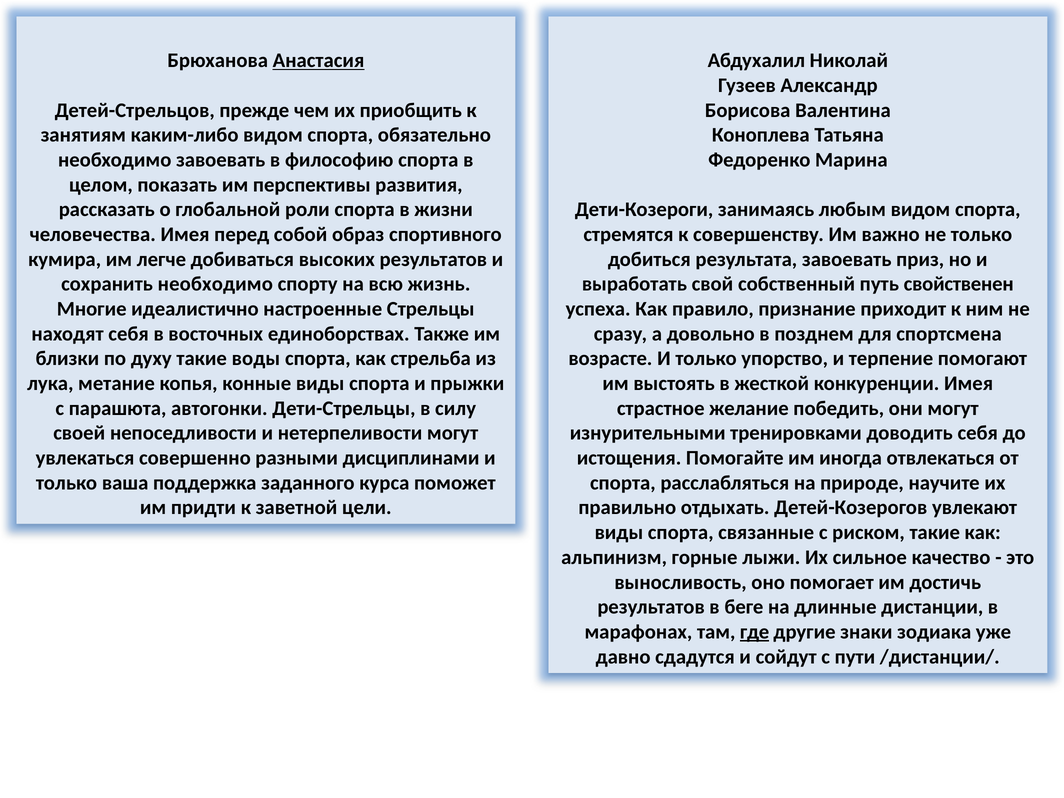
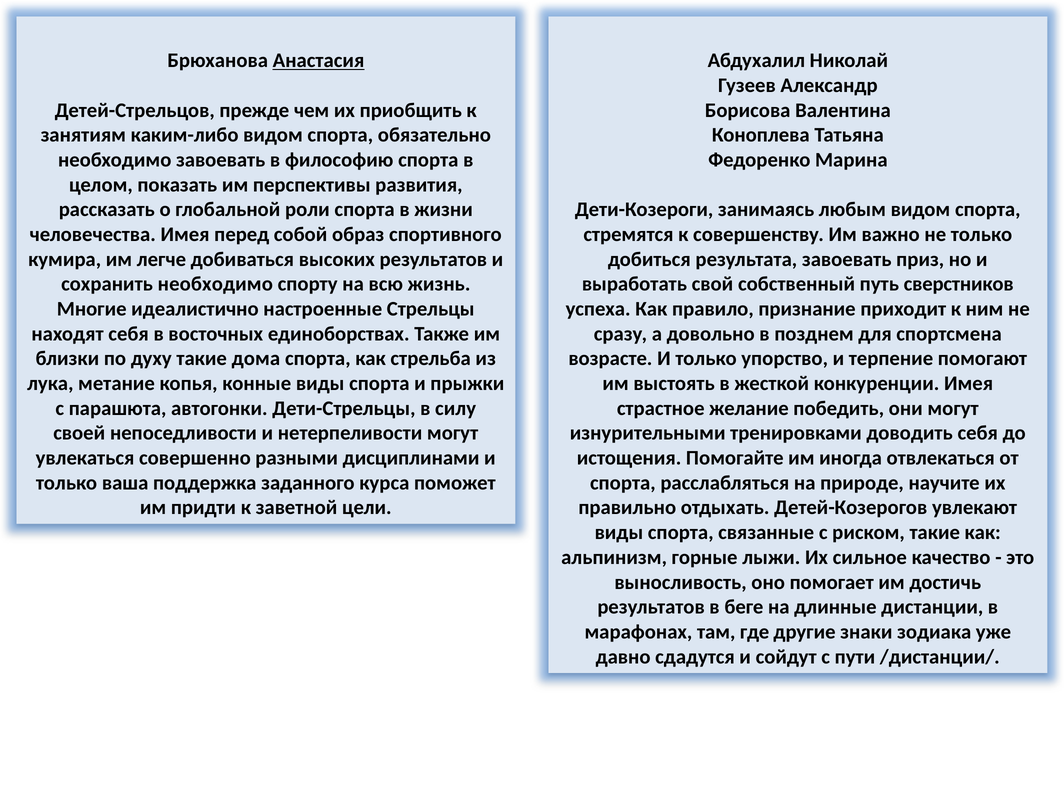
свойственен: свойственен -> сверстников (959, 284)
воды: воды -> дома (256, 359)
где underline: present -> none (755, 632)
